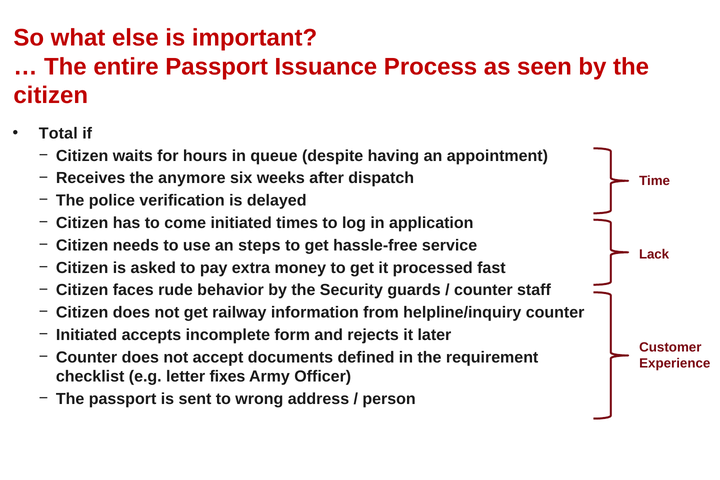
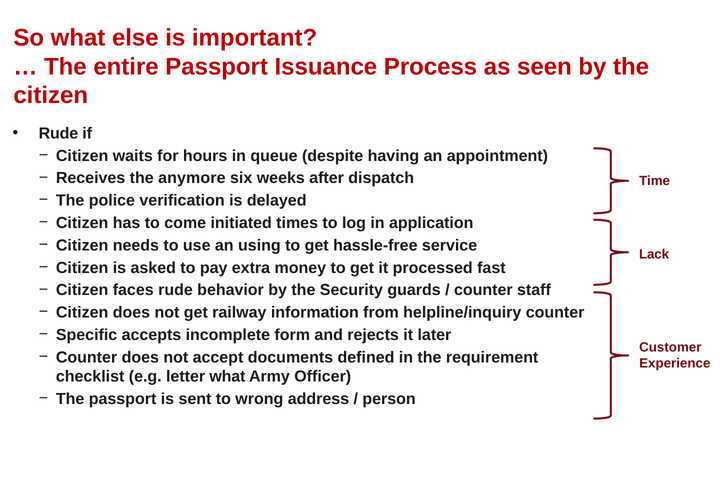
Total: Total -> Rude (58, 133)
steps: steps -> using (259, 245)
Initiated: Initiated -> Specific (87, 335)
letter fixes: fixes -> what (227, 377)
